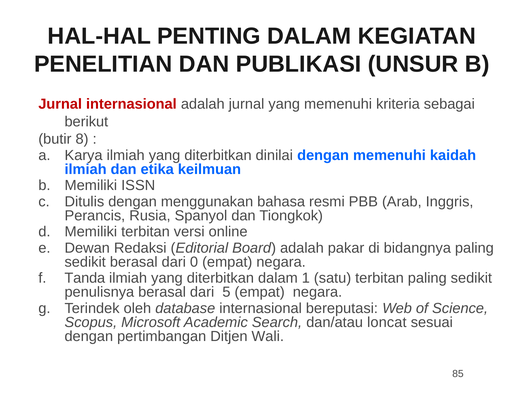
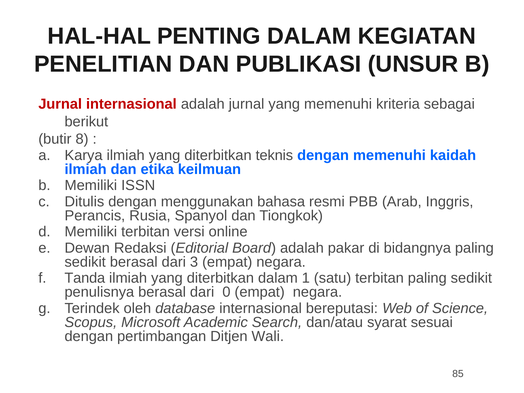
dinilai: dinilai -> teknis (274, 155)
0: 0 -> 3 (194, 262)
5: 5 -> 0 (226, 292)
loncat: loncat -> syarat (387, 322)
